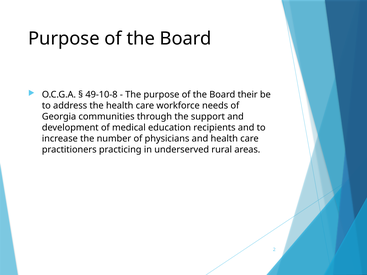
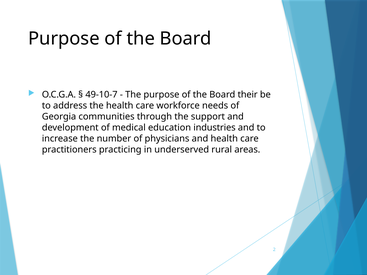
49-10-8: 49-10-8 -> 49-10-7 (101, 95)
recipients: recipients -> industries (214, 128)
